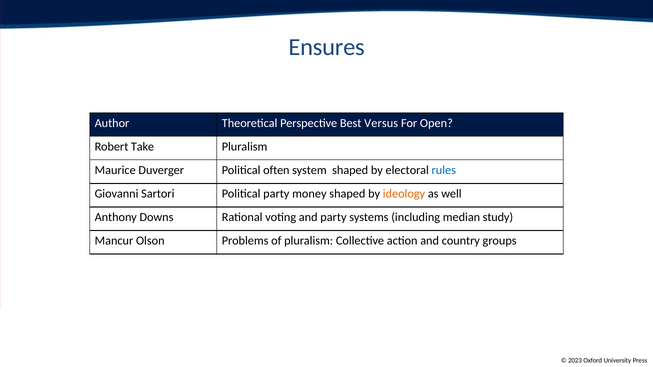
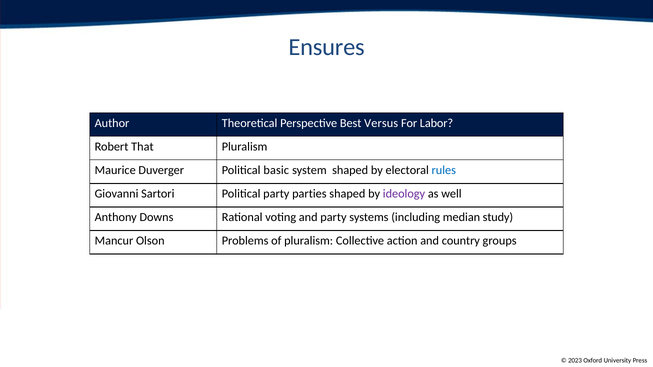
Open: Open -> Labor (436, 123)
Take: Take -> That (142, 147)
often: often -> basic (276, 170)
money: money -> parties (309, 194)
ideology colour: orange -> purple (404, 194)
